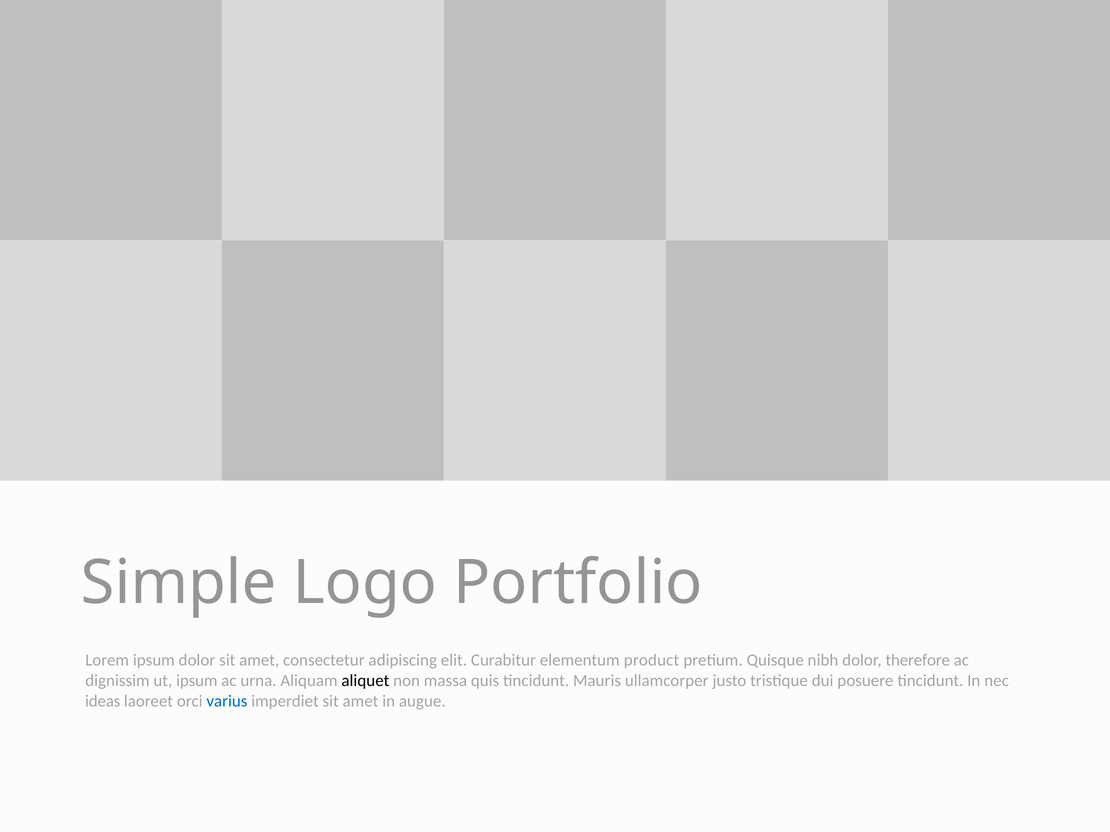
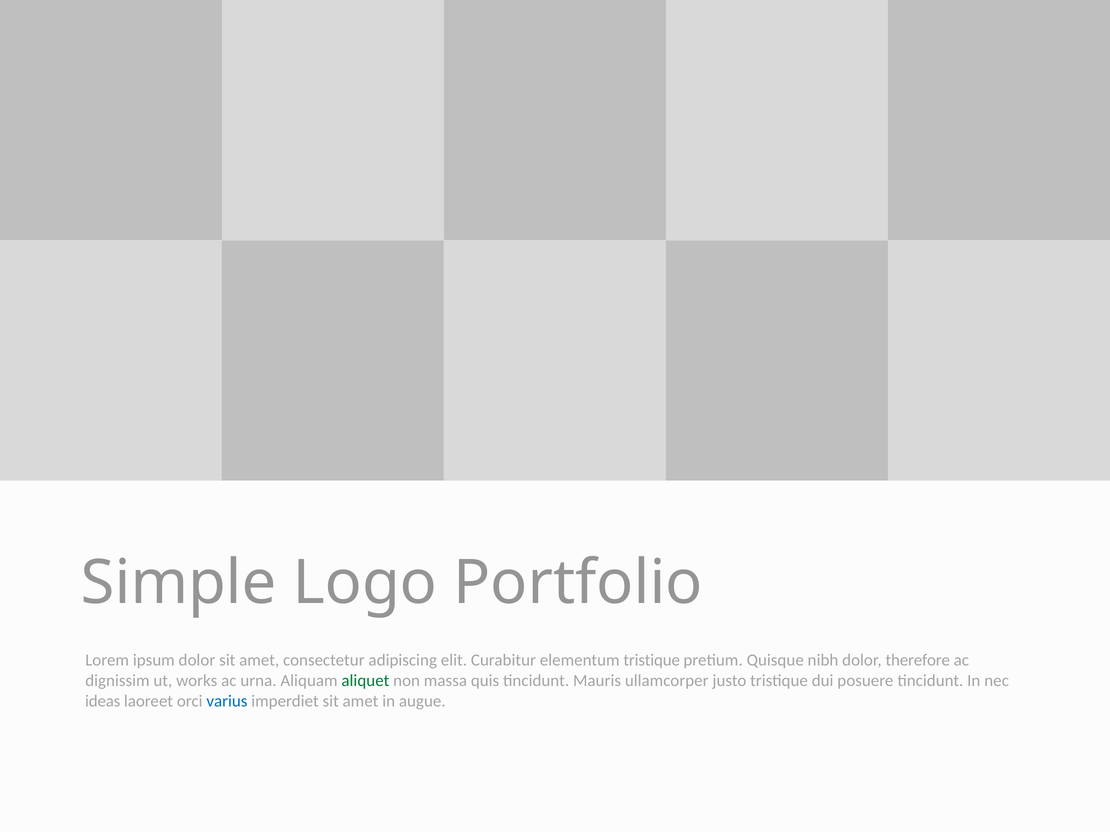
elementum product: product -> tristique (652, 661)
ut ipsum: ipsum -> works (197, 681)
aliquet colour: black -> green (365, 681)
